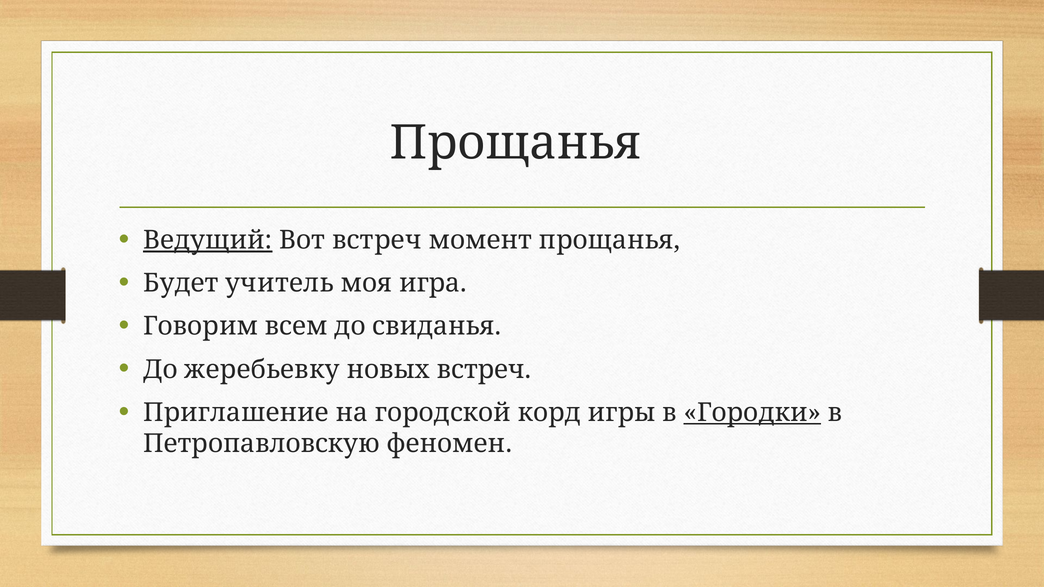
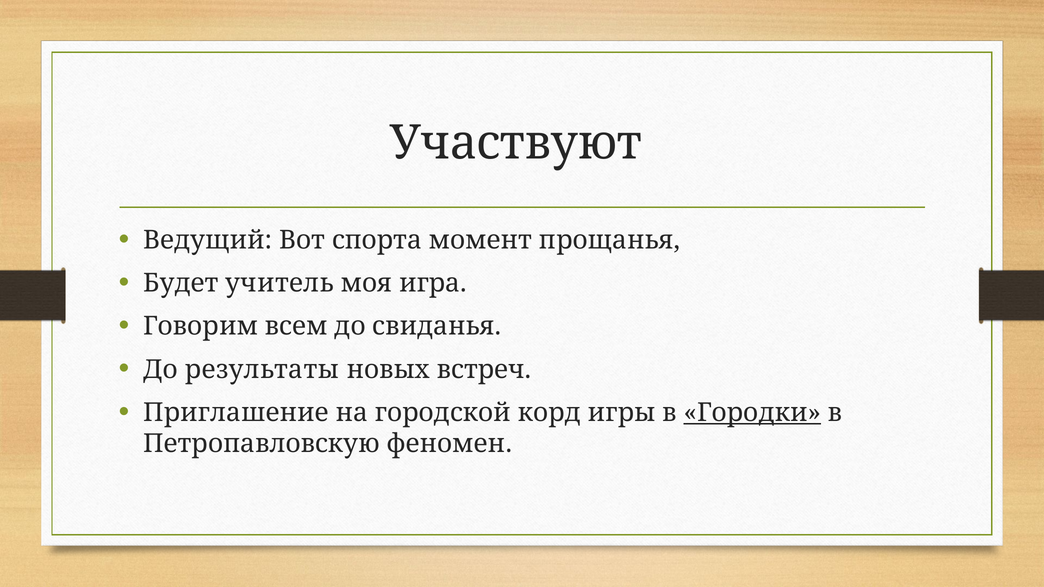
Прощанья: Прощанья -> Участвуют (516, 143)
Ведущий underline: present -> none (208, 240)
Вот встреч: встреч -> спорта (377, 240)
жеребьевку: жеребьевку -> результаты (262, 370)
